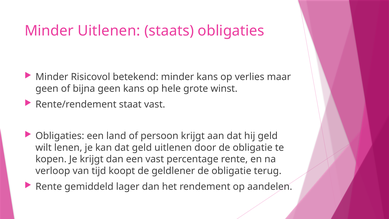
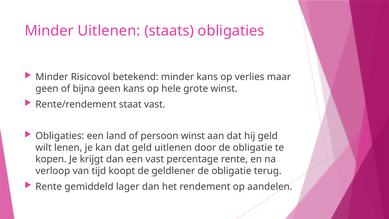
persoon krijgt: krijgt -> winst (193, 136)
